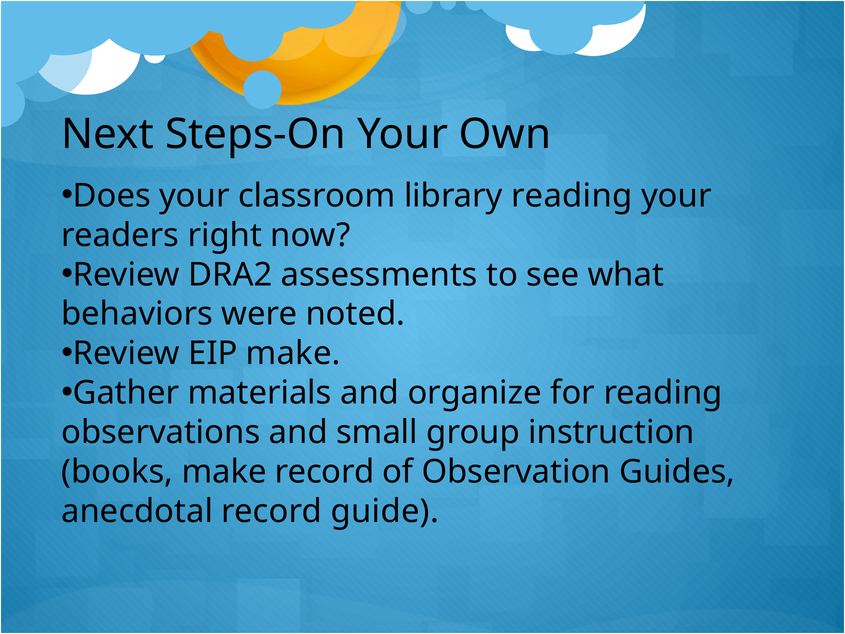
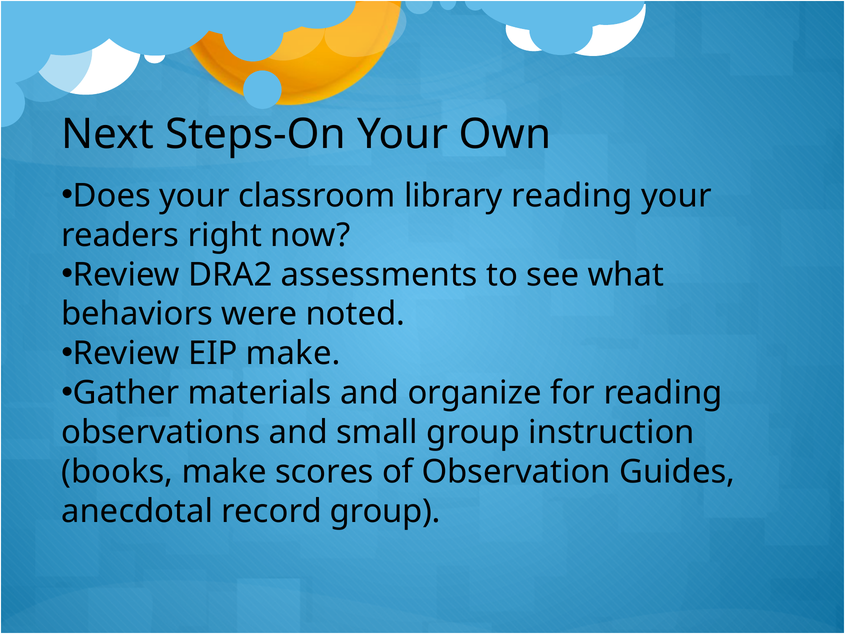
make record: record -> scores (324, 472)
record guide: guide -> group (385, 511)
